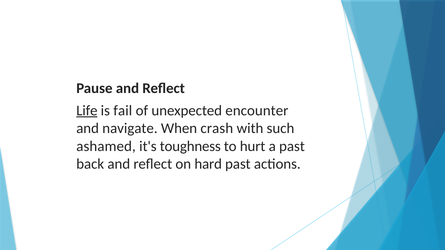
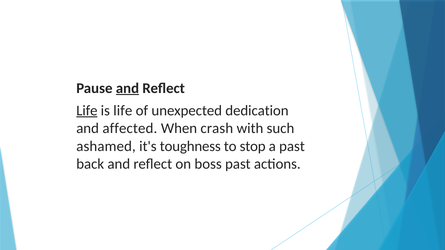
and underline: none -> present (127, 88)
is fail: fail -> life (123, 111)
encounter: encounter -> dedication (257, 111)
navigate: navigate -> affected (130, 128)
hurt: hurt -> stop (253, 146)
hard: hard -> boss (208, 164)
